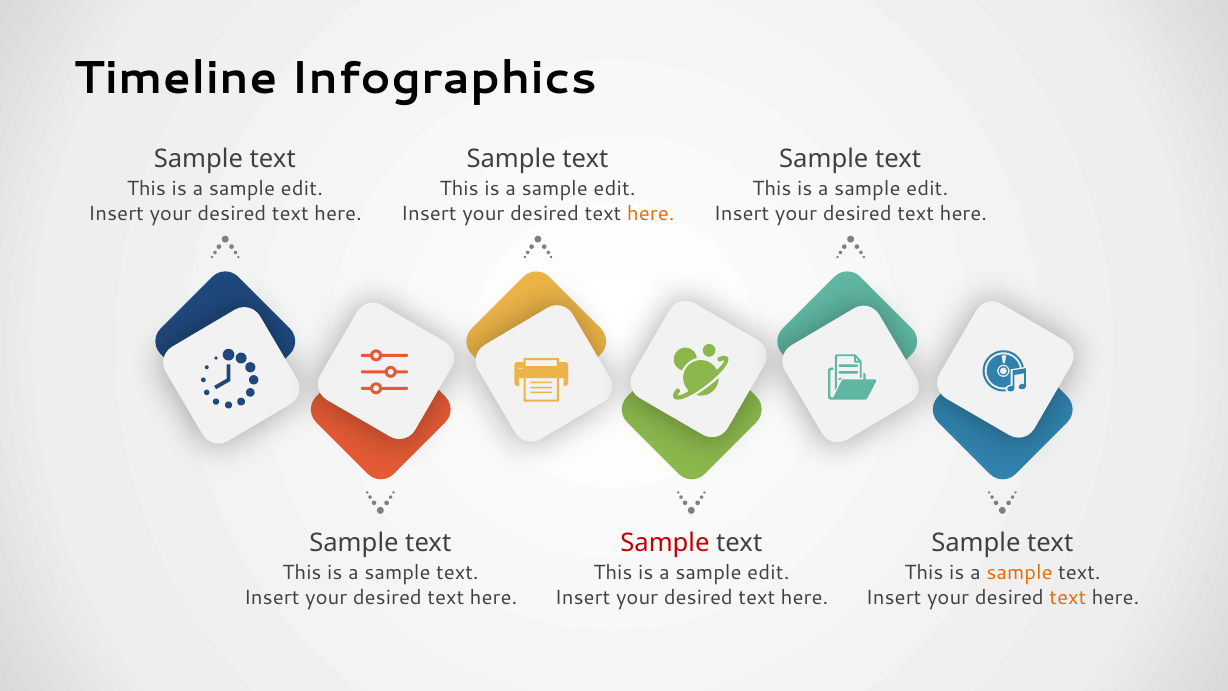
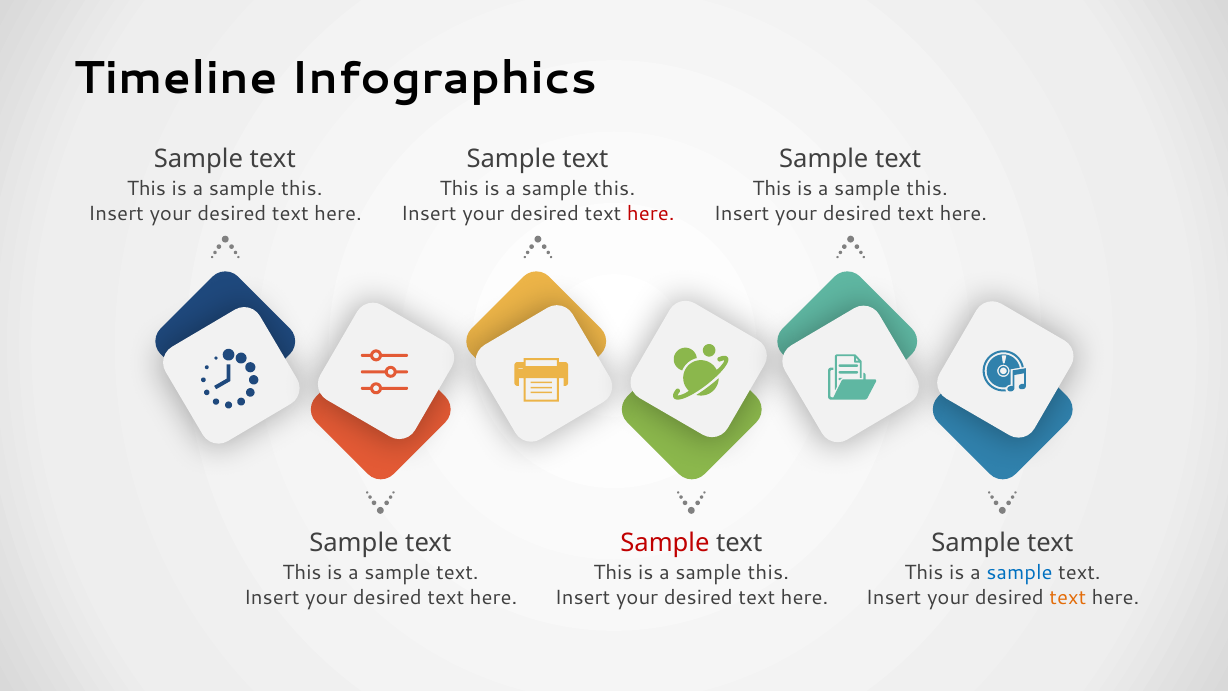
edit: edit -> this (302, 189)
edit: edit -> this (615, 189)
edit: edit -> this (927, 189)
here colour: orange -> red (651, 214)
edit: edit -> this (768, 573)
sample colour: orange -> blue (1019, 573)
